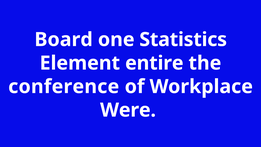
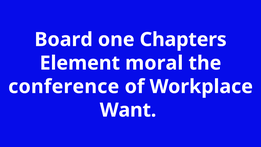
Statistics: Statistics -> Chapters (183, 40)
entire: entire -> moral (154, 63)
Were: Were -> Want (128, 110)
